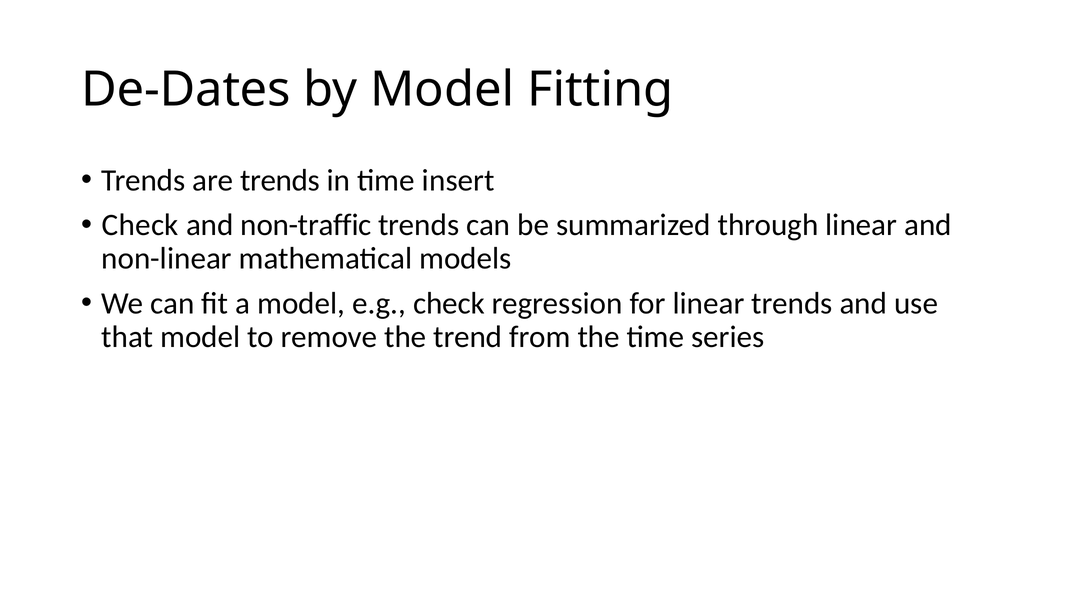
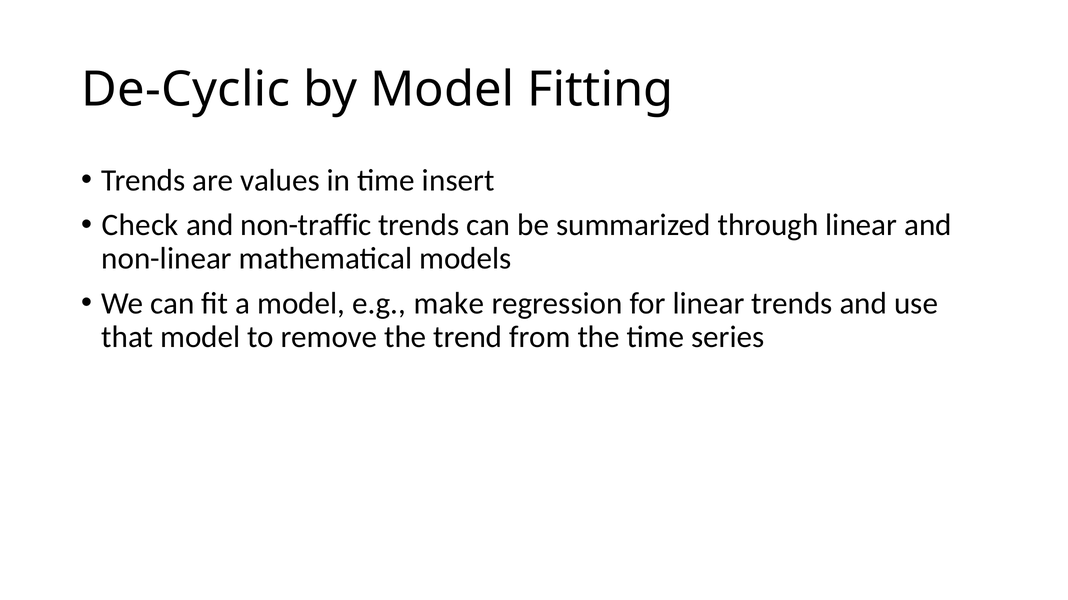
De-Dates: De-Dates -> De-Cyclic (186, 90)
are trends: trends -> values (280, 181)
e.g check: check -> make (449, 304)
